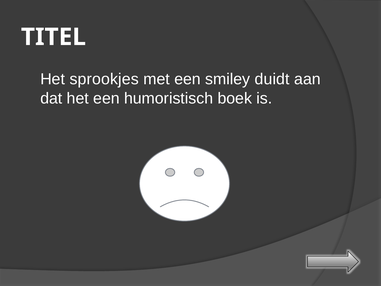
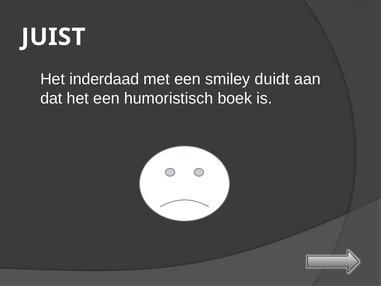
TITEL: TITEL -> JUIST (53, 37)
sprookjes: sprookjes -> inderdaad (104, 79)
